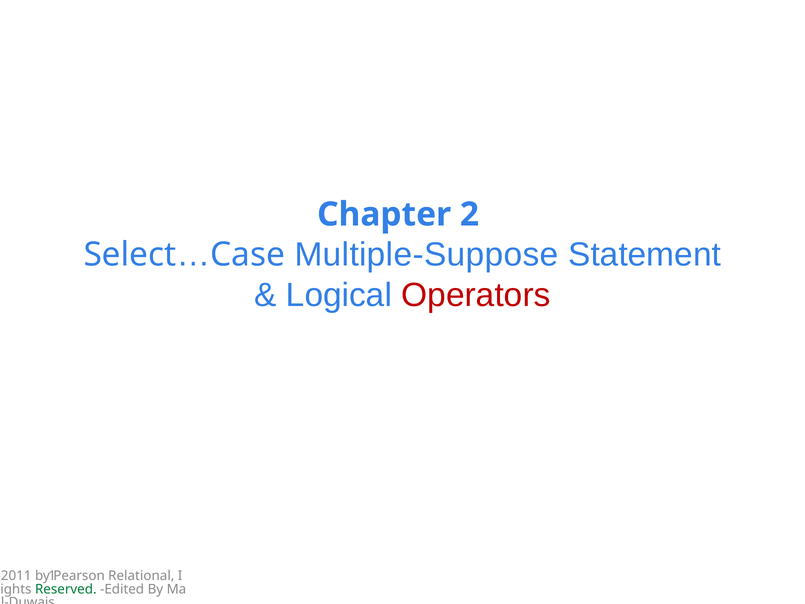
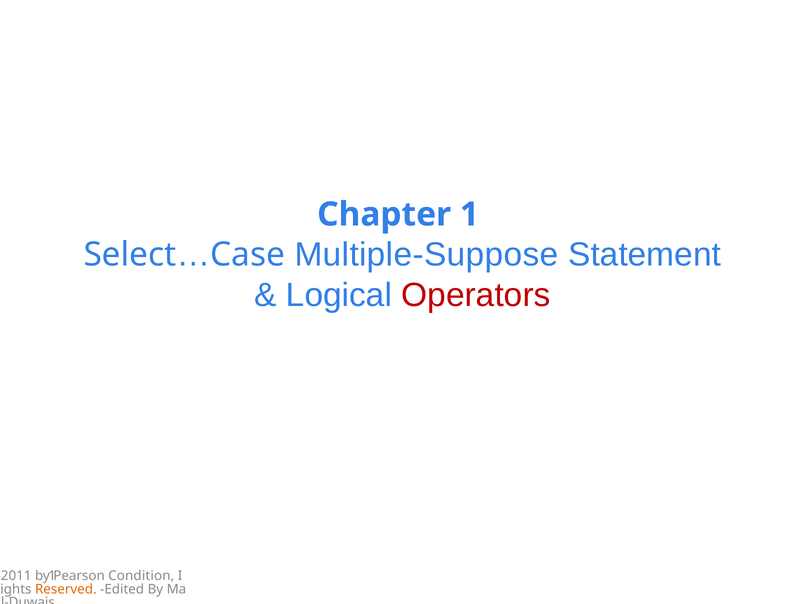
Chapter 2: 2 -> 1 (469, 214)
Relational: Relational -> Condition (141, 575)
Reserved colour: green -> orange (66, 589)
